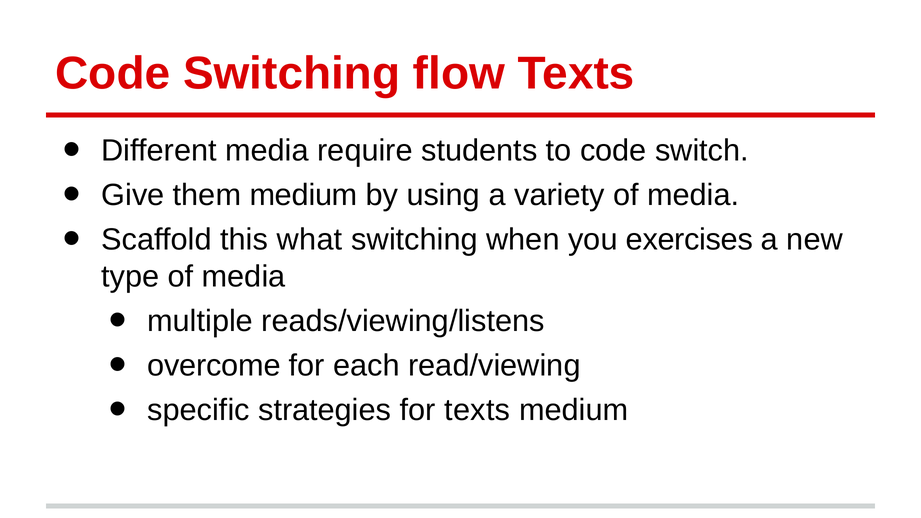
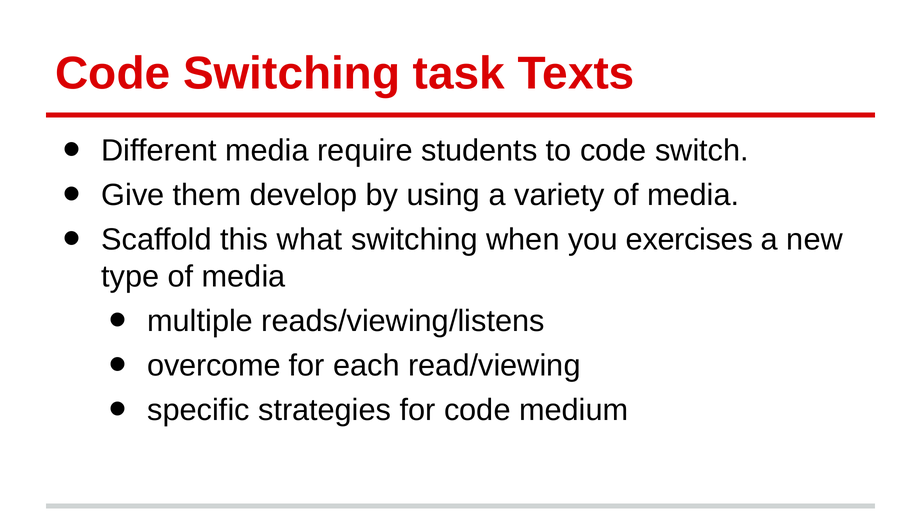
flow: flow -> task (459, 73)
them medium: medium -> develop (303, 195)
for texts: texts -> code (477, 410)
